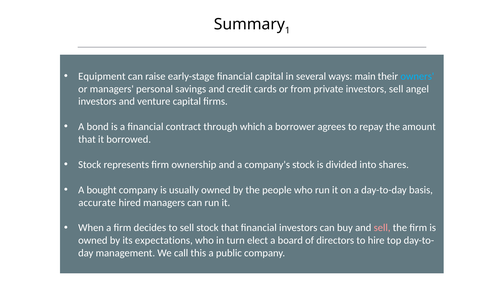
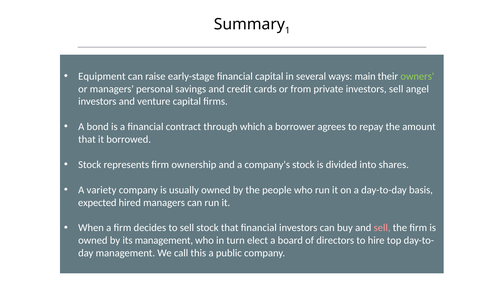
owners colour: light blue -> light green (417, 76)
bought: bought -> variety (102, 190)
accurate: accurate -> expected (97, 202)
its expectations: expectations -> management (164, 240)
